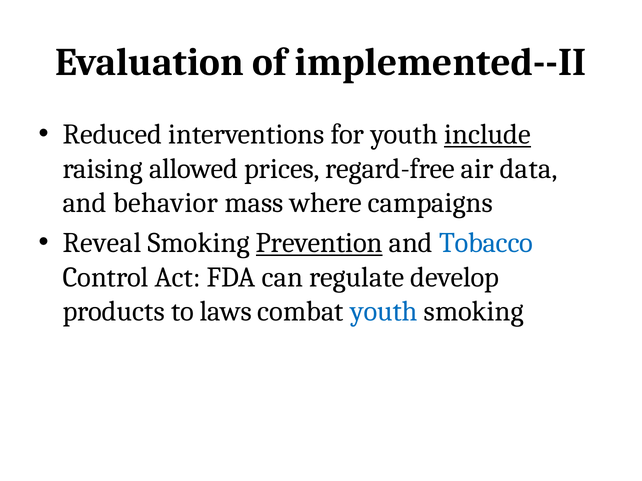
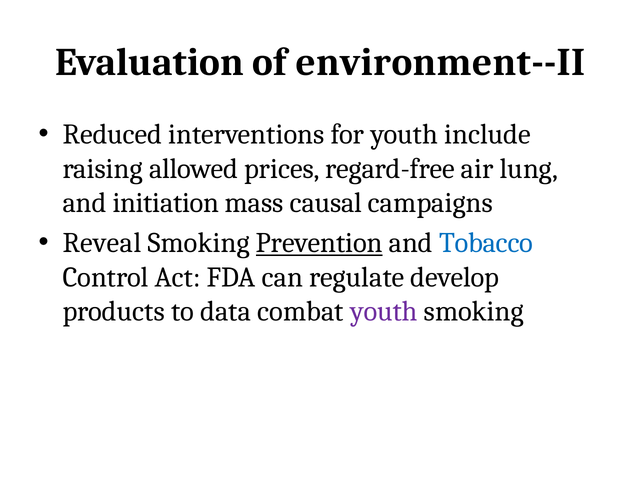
implemented--II: implemented--II -> environment--II (440, 62)
include underline: present -> none (488, 135)
data: data -> lung (529, 169)
behavior: behavior -> initiation (166, 203)
where: where -> causal (326, 203)
laws: laws -> data (226, 312)
youth colour: blue -> purple (384, 312)
